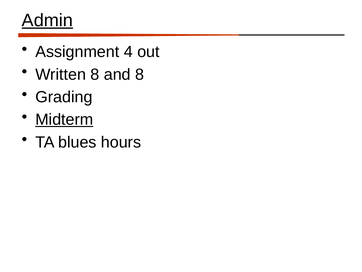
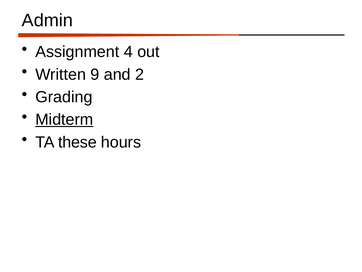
Admin underline: present -> none (47, 20)
Written 8: 8 -> 9 (95, 74)
and 8: 8 -> 2 (140, 74)
blues: blues -> these (77, 142)
